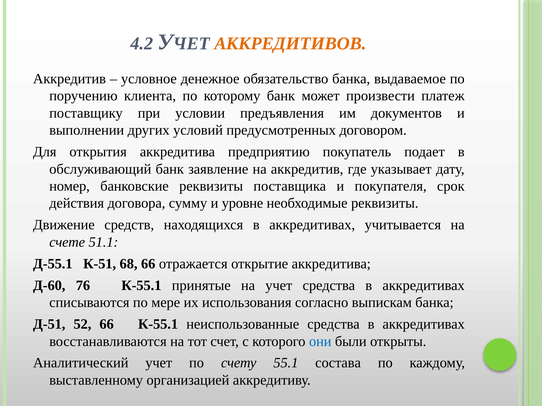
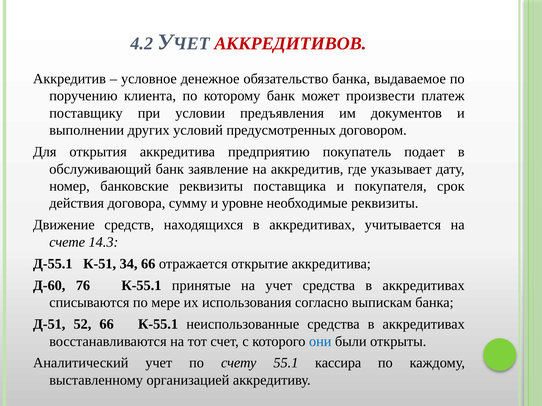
АККРЕДИТИВОВ colour: orange -> red (290, 44)
51.1: 51.1 -> 14.3 (103, 242)
68: 68 -> 34 (129, 264)
состава: состава -> кассира (338, 363)
